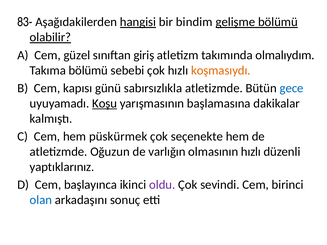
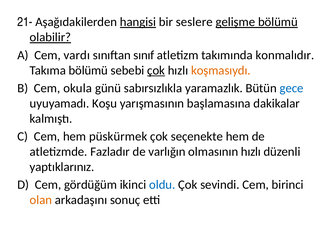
83-: 83- -> 21- (25, 22)
bindim: bindim -> seslere (194, 22)
güzel: güzel -> vardı (77, 55)
giriş: giriş -> sınıf (144, 55)
olmalıydım: olmalıydım -> konmalıdır (285, 55)
çok underline: none -> present (156, 70)
kapısı: kapısı -> okula (78, 88)
sabırsızlıkla atletizmde: atletizmde -> yaramazlık (214, 88)
Koşu underline: present -> none (105, 103)
Oğuzun: Oğuzun -> Fazladır (110, 152)
başlayınca: başlayınca -> gördüğüm (91, 185)
oldu colour: purple -> blue (162, 185)
olan colour: blue -> orange (41, 200)
